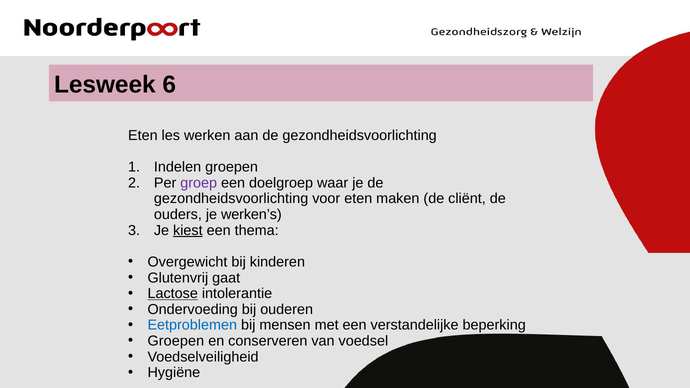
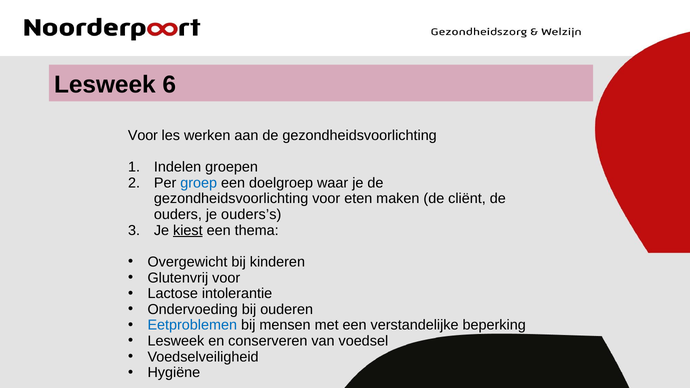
Eten: Eten -> Voor (143, 136)
groep colour: purple -> blue (199, 183)
werken’s: werken’s -> ouders’s (251, 215)
Glutenvrij gaat: gaat -> voor (226, 278)
Lactose underline: present -> none (173, 294)
Groepen: Groepen -> Lesweek (176, 341)
